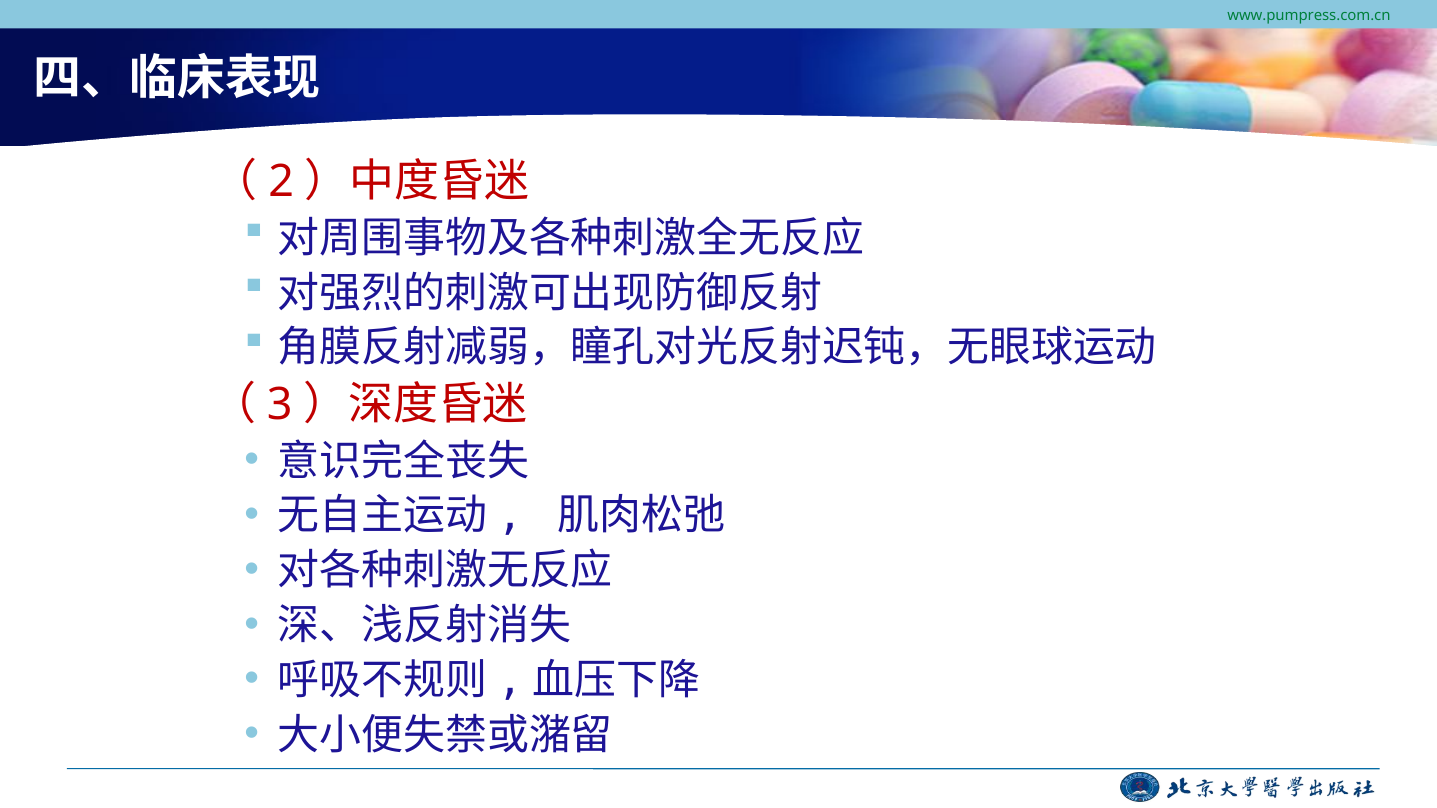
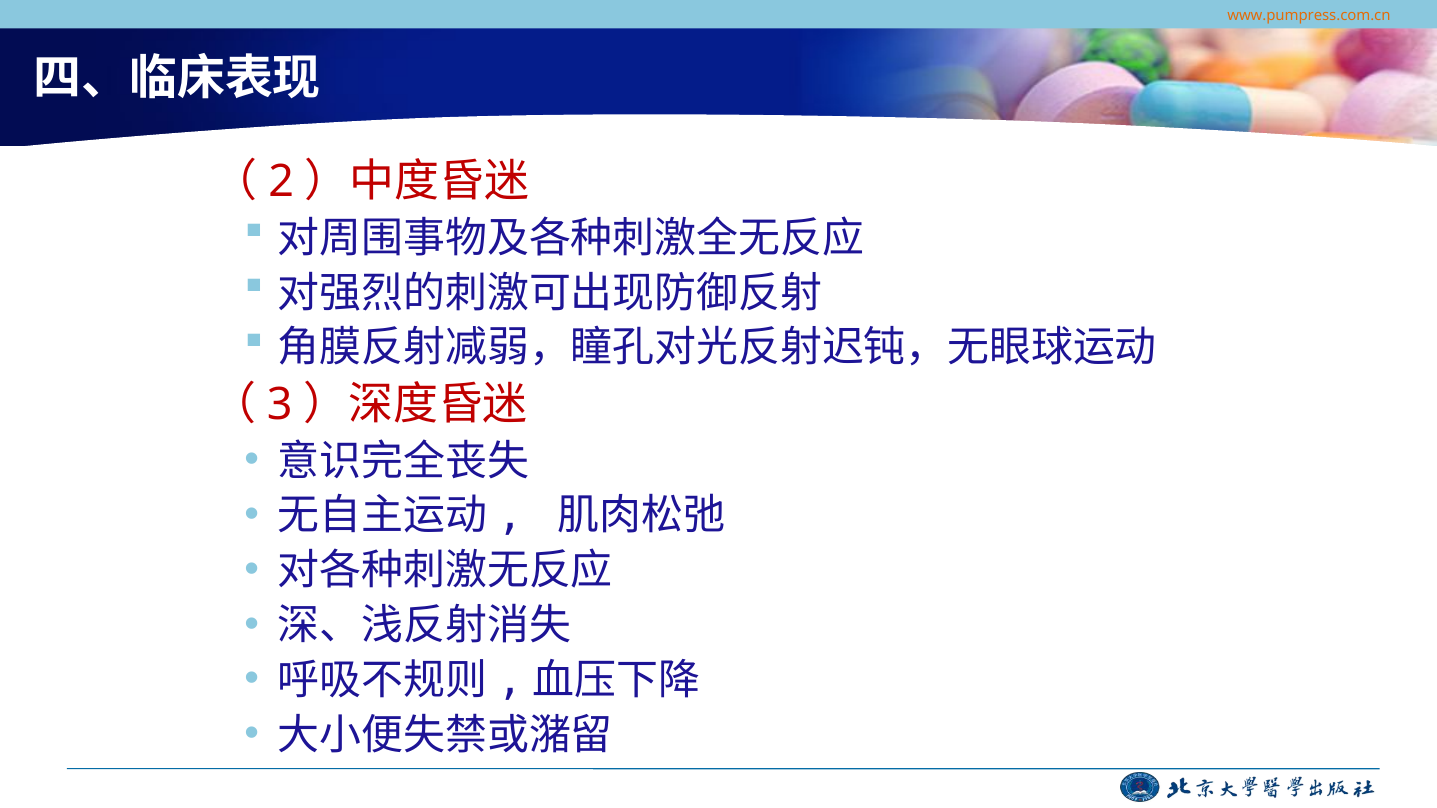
www.pumpress.com.cn colour: green -> orange (1309, 15)
